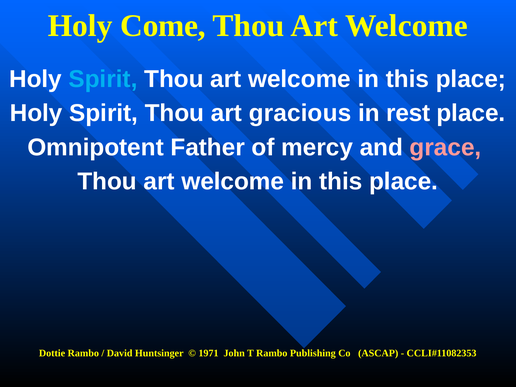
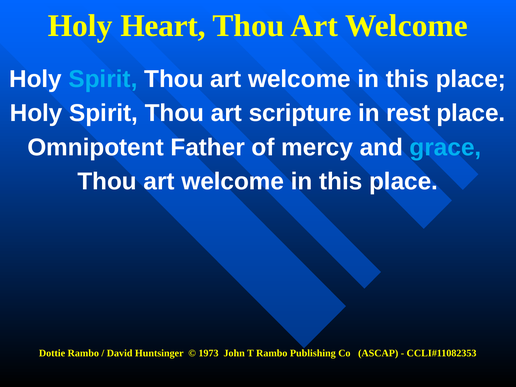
Come: Come -> Heart (163, 26)
gracious: gracious -> scripture (300, 113)
grace colour: pink -> light blue (445, 147)
1971: 1971 -> 1973 (208, 353)
